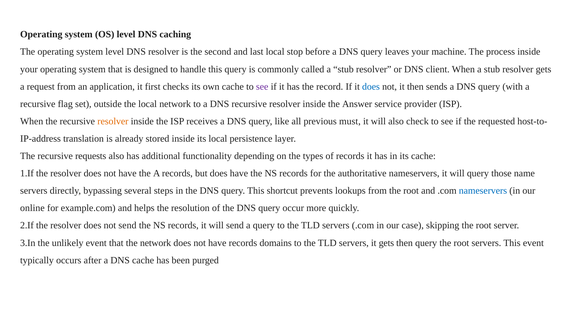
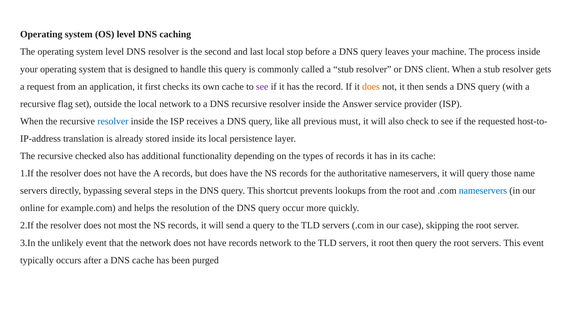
does colour: blue -> orange (371, 87)
resolver colour: orange -> blue (113, 121)
requests: requests -> checked (91, 156)
not send: send -> most (128, 226)
records domains: domains -> network (276, 243)
it gets: gets -> root (386, 243)
